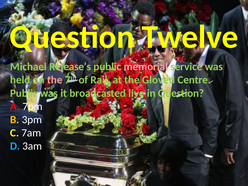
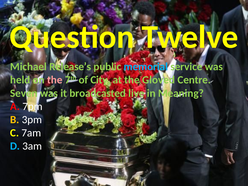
memorial colour: pink -> light blue (146, 67)
Rail: Rail -> City (100, 80)
Public: Public -> Seven (24, 93)
in Question: Question -> Meaning (181, 93)
